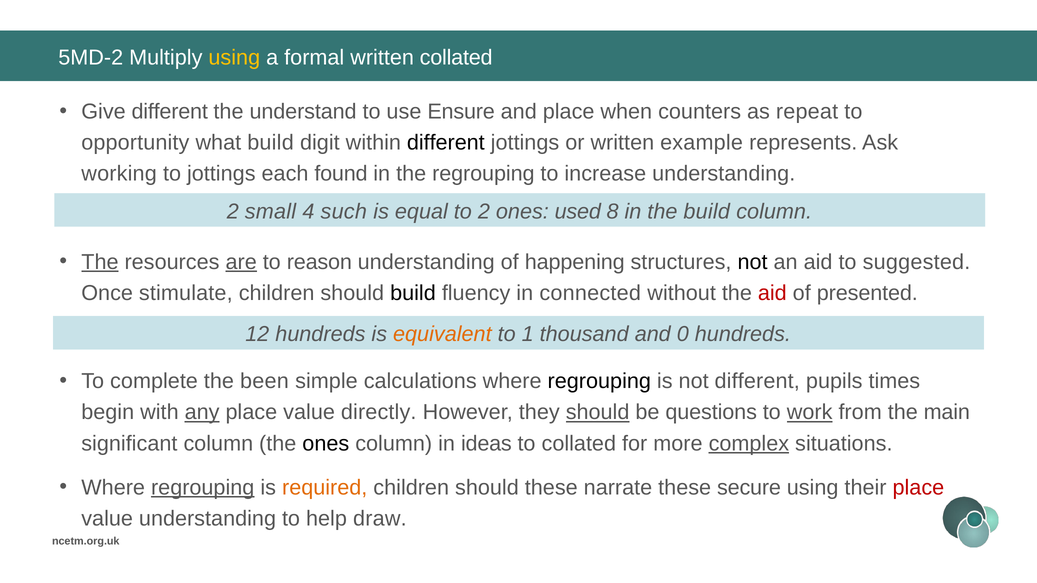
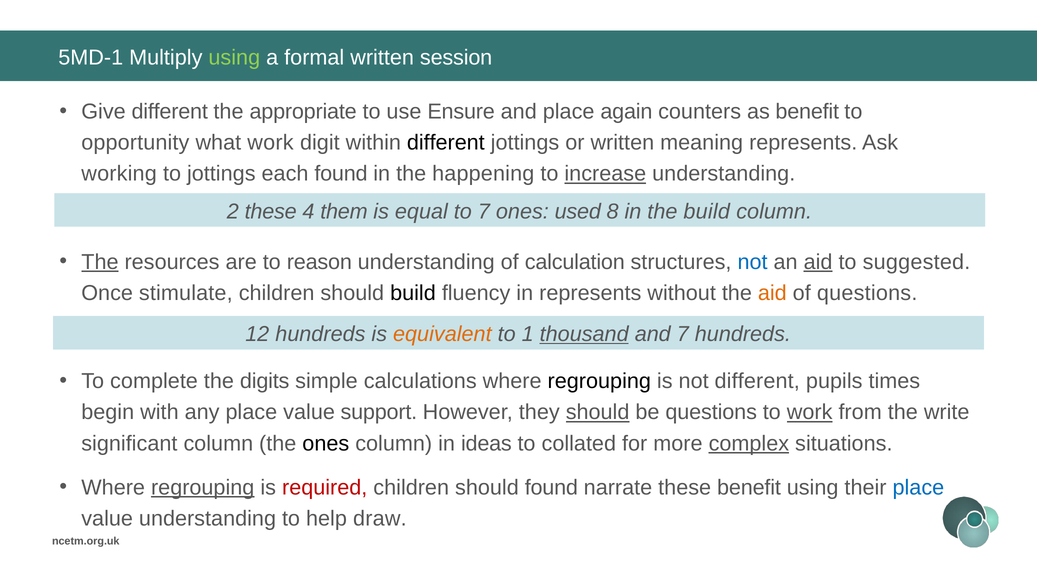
5MD-2: 5MD-2 -> 5MD-1 (91, 58)
using colour: yellow -> light green (234, 58)
written collated: collated -> session (456, 58)
understand: understand -> appropriate (303, 112)
when: when -> again (626, 112)
as repeat: repeat -> benefit (807, 112)
what build: build -> work (271, 143)
example: example -> meaning (702, 143)
the regrouping: regrouping -> happening (483, 174)
increase underline: none -> present (605, 174)
2 small: small -> these (271, 212)
such: such -> them (344, 212)
to 2: 2 -> 7 (484, 212)
are underline: present -> none (241, 262)
happening: happening -> calculation (575, 262)
not colour: black -> blue (753, 262)
aid underline: none -> present (818, 262)
in connected: connected -> represents (590, 293)
aid colour: red -> orange (772, 293)
of presented: presented -> questions (867, 293)
thousand underline: none -> present (584, 334)
and 0: 0 -> 7 (683, 334)
been: been -> digits (265, 381)
any underline: present -> none (202, 413)
directly: directly -> support (379, 413)
main: main -> write (947, 413)
required colour: orange -> red (325, 488)
should these: these -> found (551, 488)
these secure: secure -> benefit (749, 488)
place colour: red -> blue (918, 488)
